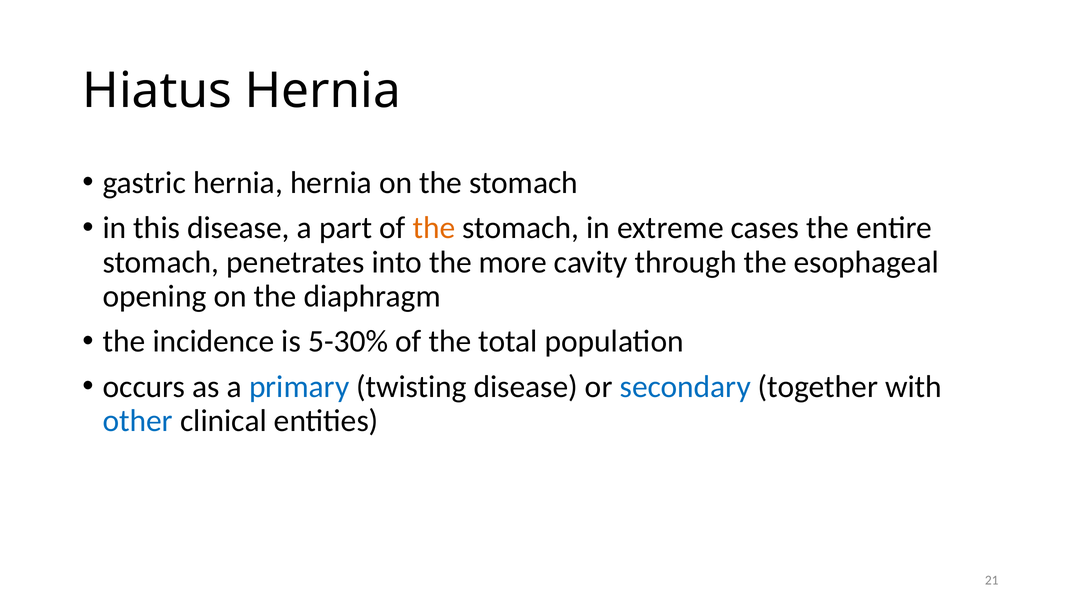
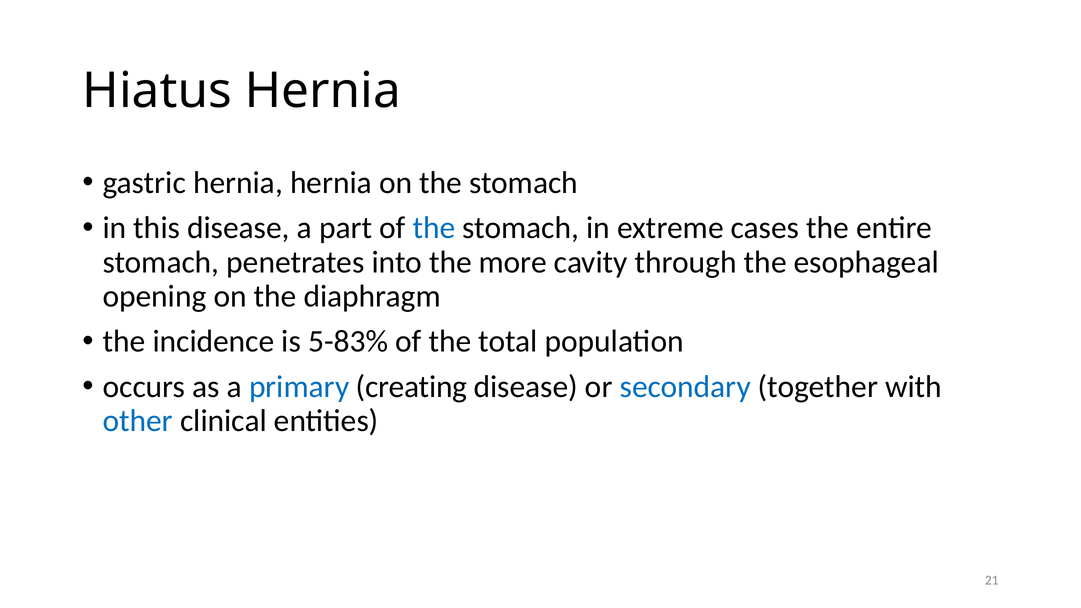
the colour: orange -> blue (434, 228)
5-30%: 5-30% -> 5-83% (348, 342)
twisting: twisting -> creating (412, 387)
